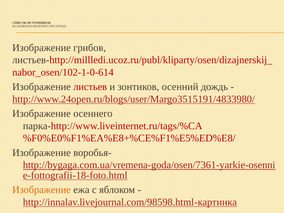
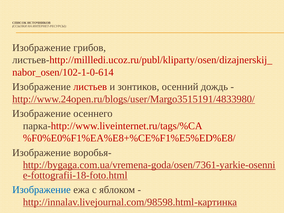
Изображение colour: orange -> blue (41, 190)
